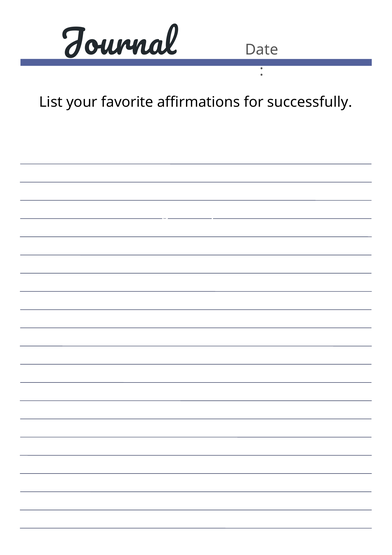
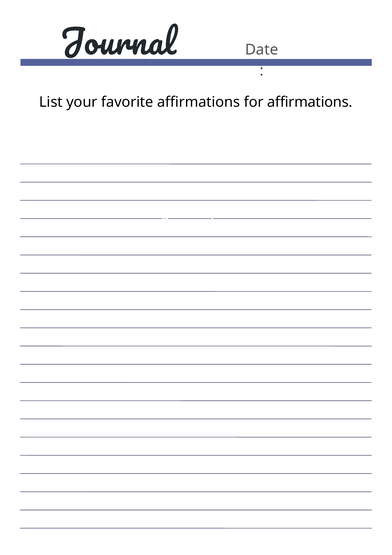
for successfully: successfully -> affirmations (310, 102)
